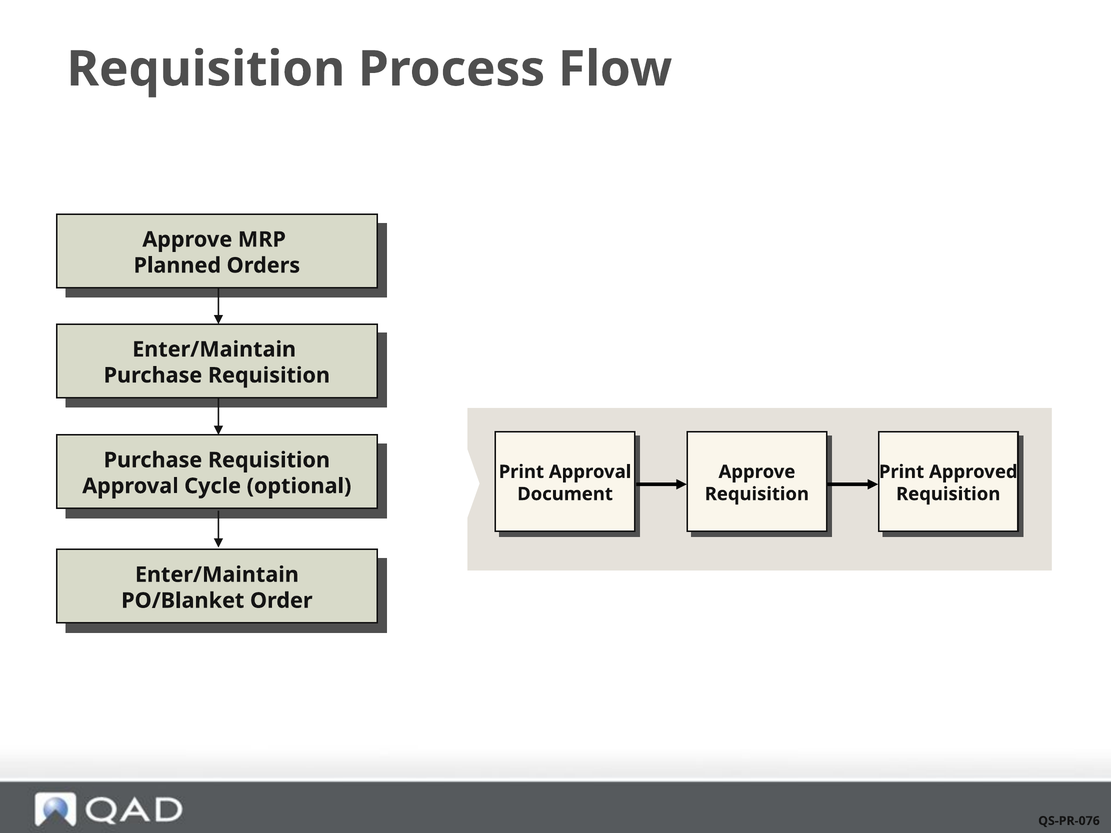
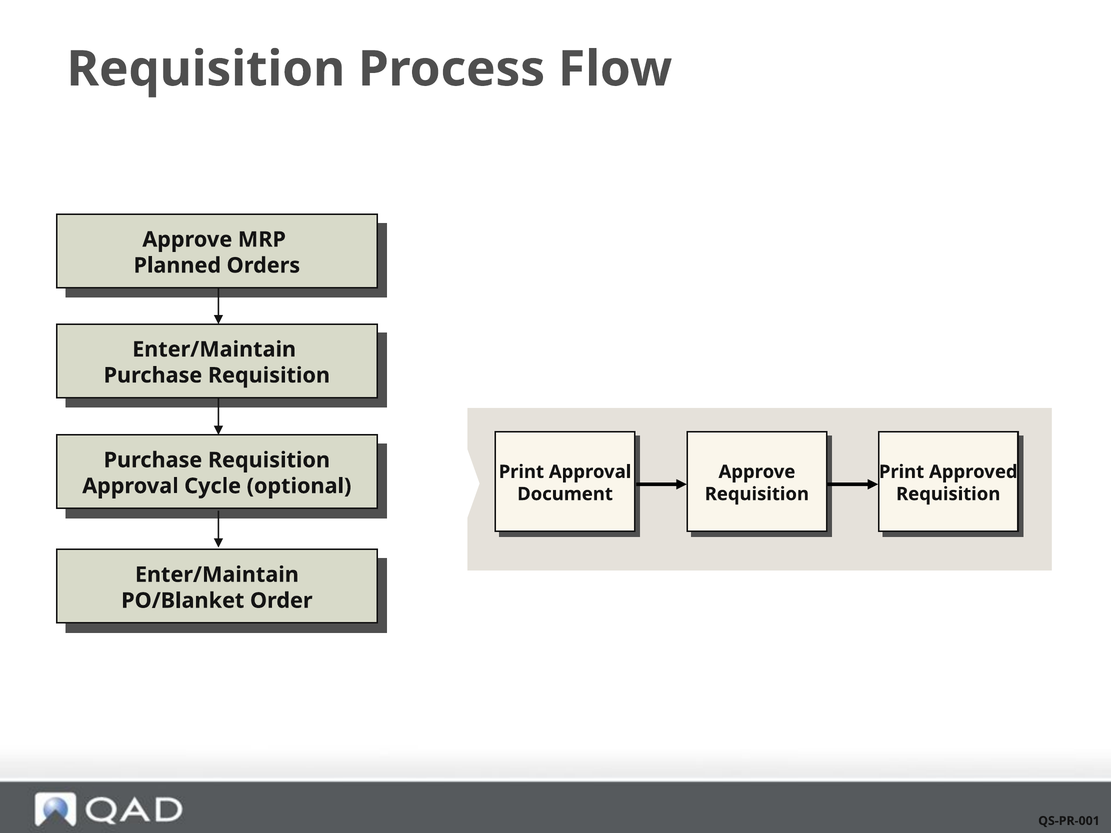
QS-PR-076: QS-PR-076 -> QS-PR-001 (1069, 821)
